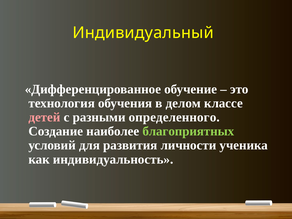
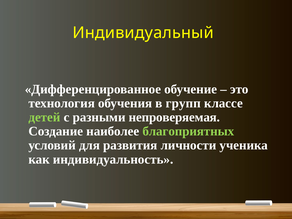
делом: делом -> групп (183, 103)
детей colour: pink -> light green (44, 117)
определенного: определенного -> непроверяемая (174, 117)
